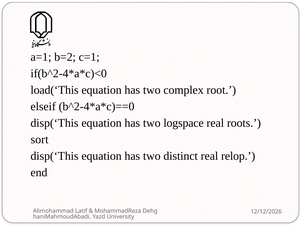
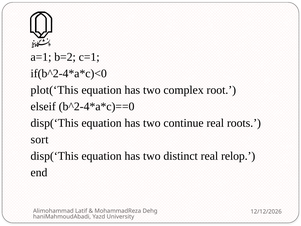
load(‘This: load(‘This -> plot(‘This (54, 90)
logspace: logspace -> continue (184, 123)
